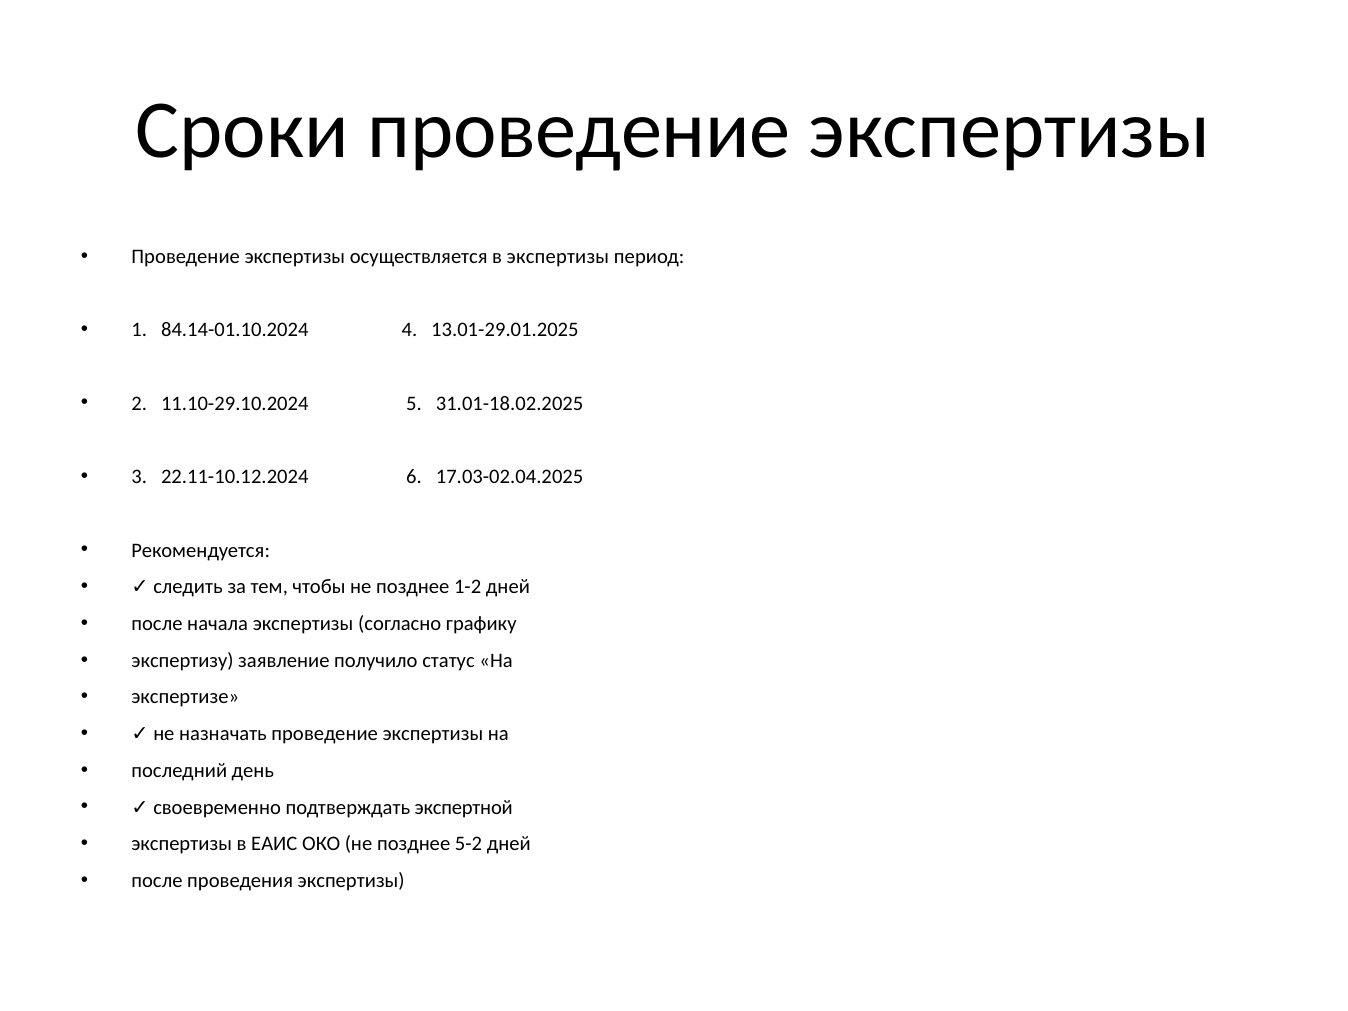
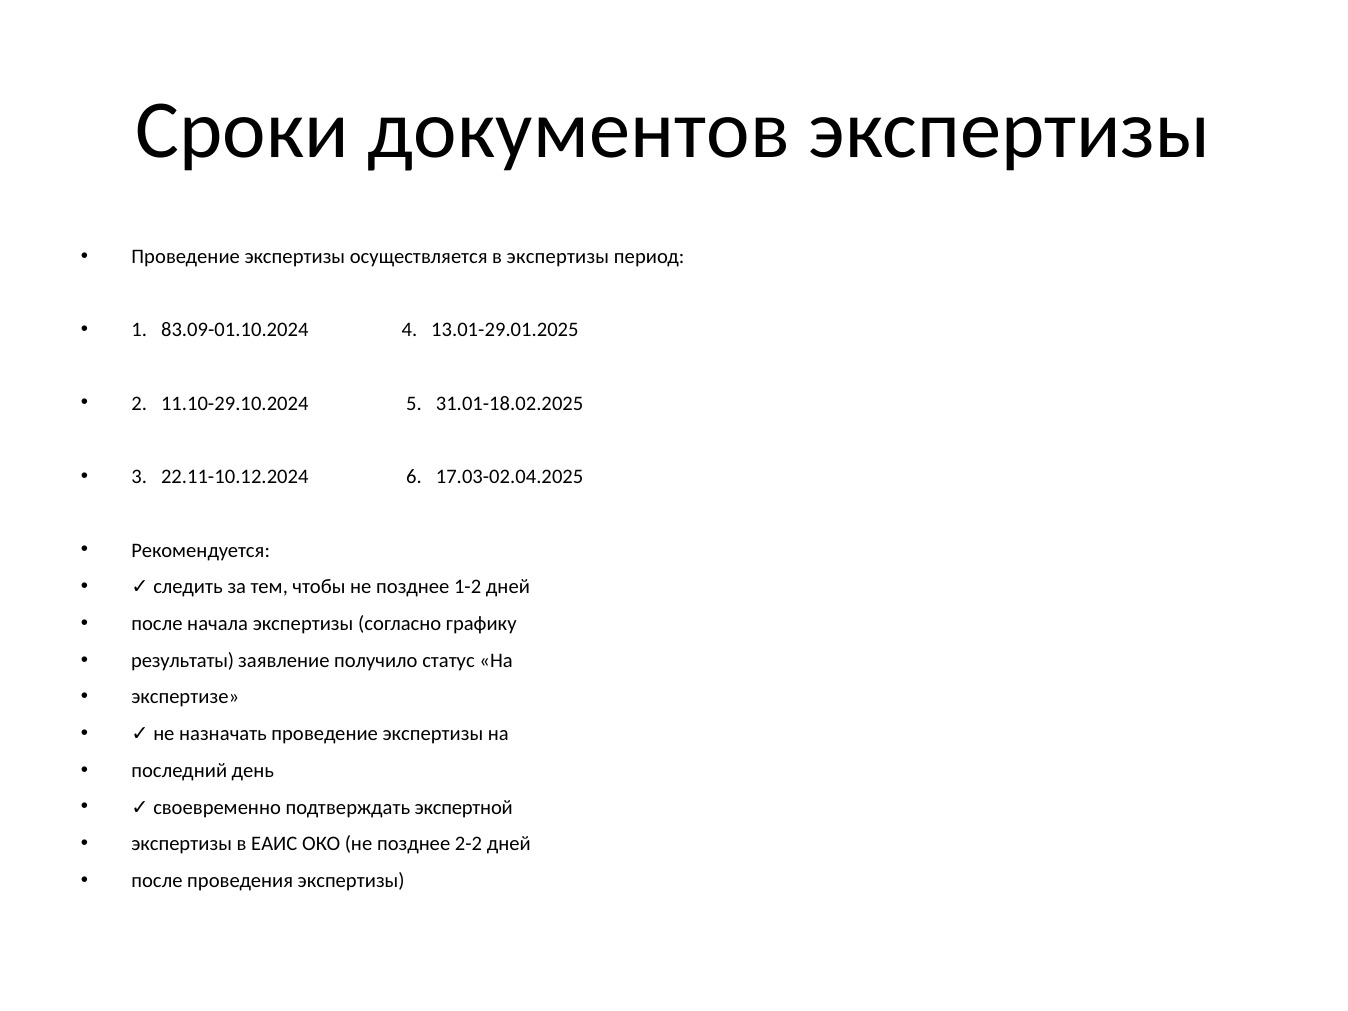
Сроки проведение: проведение -> документов (579, 130)
84.14-01.10.2024: 84.14-01.10.2024 -> 83.09-01.10.2024 (235, 330)
экспертизу: экспертизу -> результаты (183, 660)
5-2: 5-2 -> 2-2 (468, 844)
